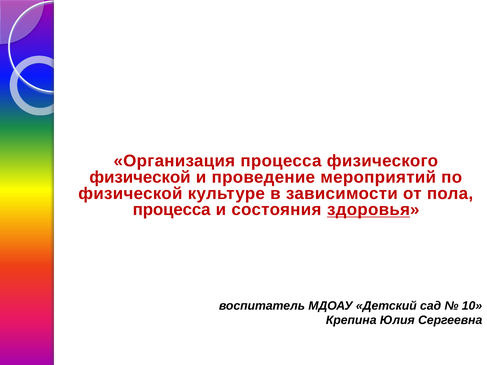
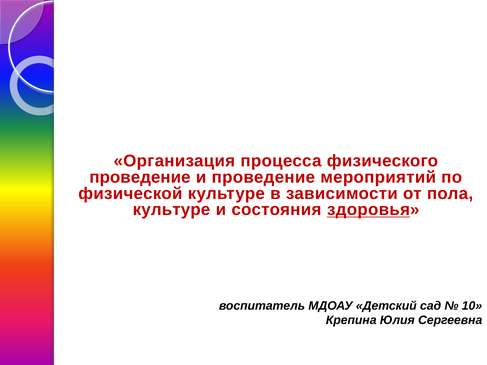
физической: физической -> проведение (140, 177)
процесса: процесса -> культуре (171, 210)
